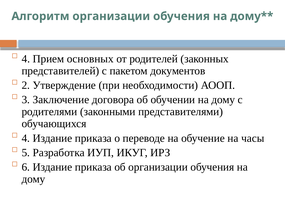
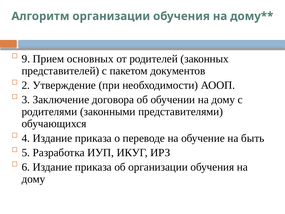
4: 4 -> 9 (26, 59)
часы: часы -> быть (253, 138)
